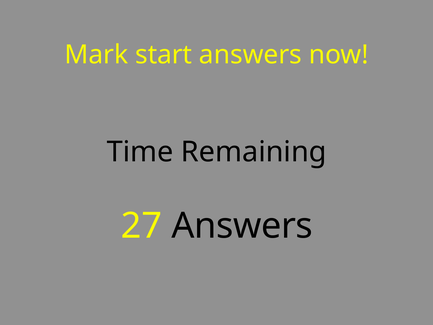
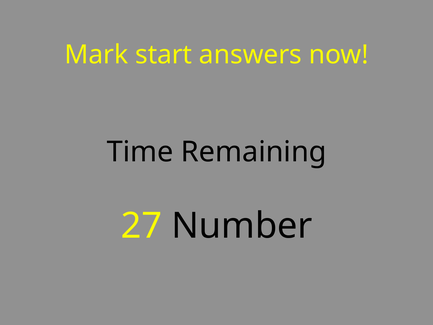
27 Answers: Answers -> Number (242, 226)
